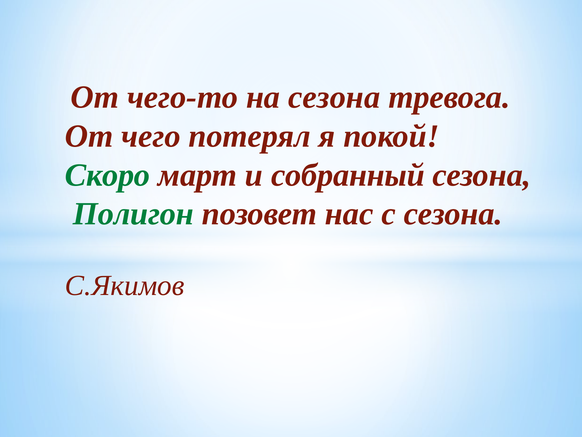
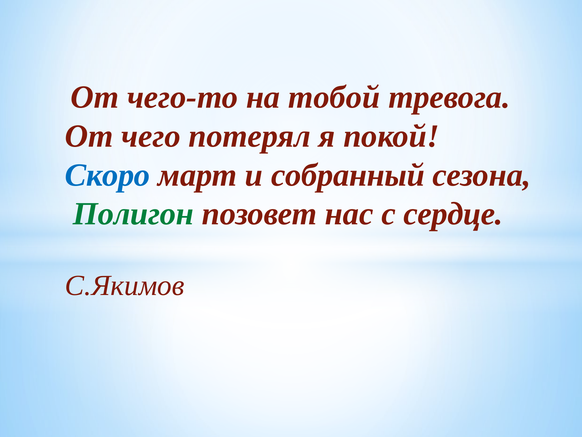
на сезона: сезона -> тобой (334, 97)
Скоро colour: green -> blue (107, 175)
с сезона: сезона -> сердце (453, 214)
